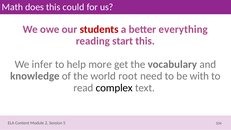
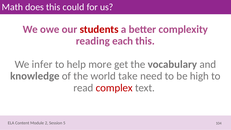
everything: everything -> complexity (183, 29)
start: start -> each (123, 41)
root: root -> take (128, 76)
with: with -> high (199, 76)
complex colour: black -> red (114, 88)
